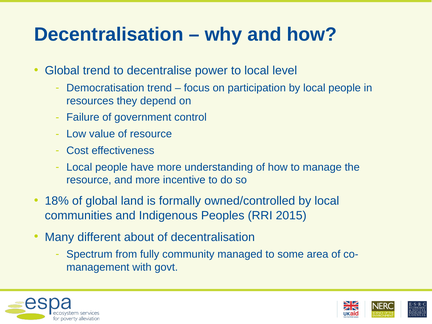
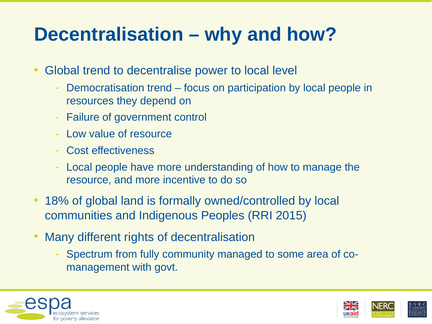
about: about -> rights (139, 237)
